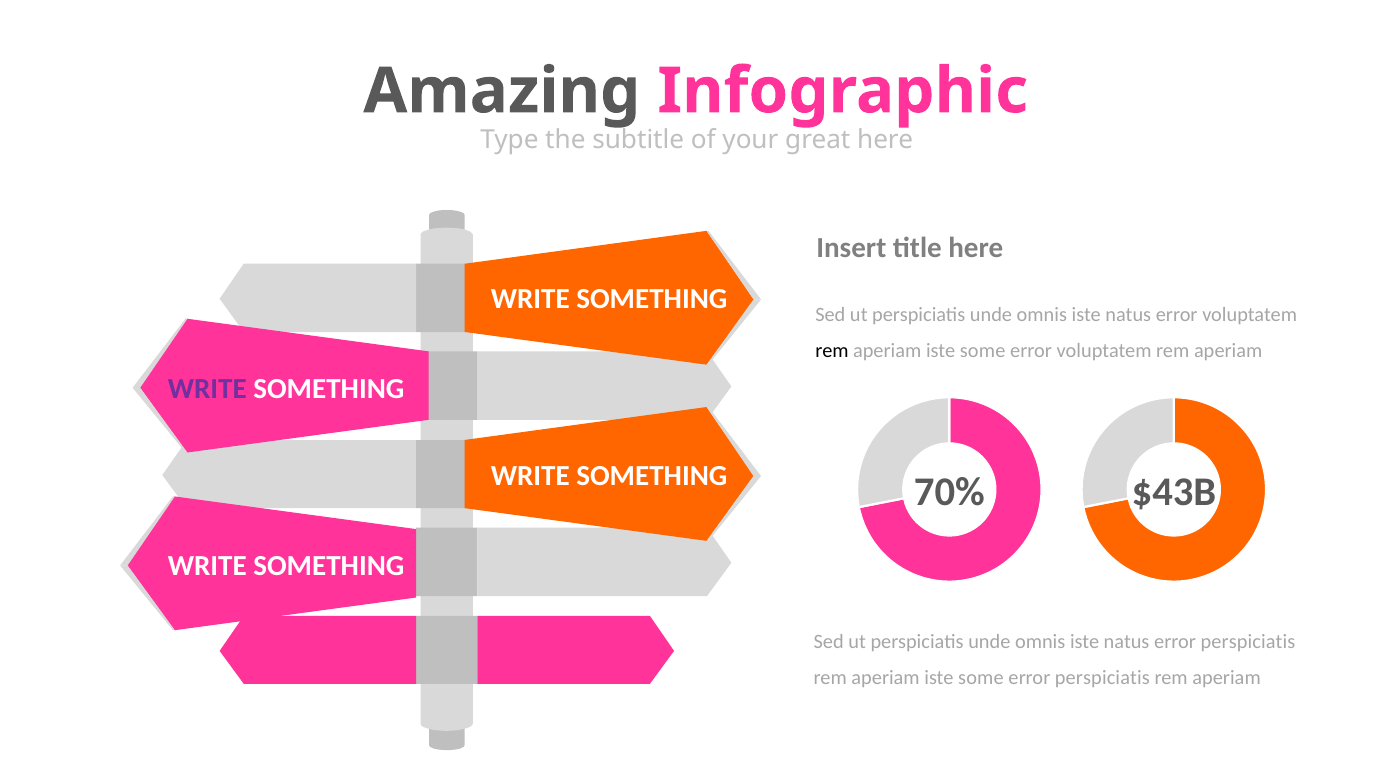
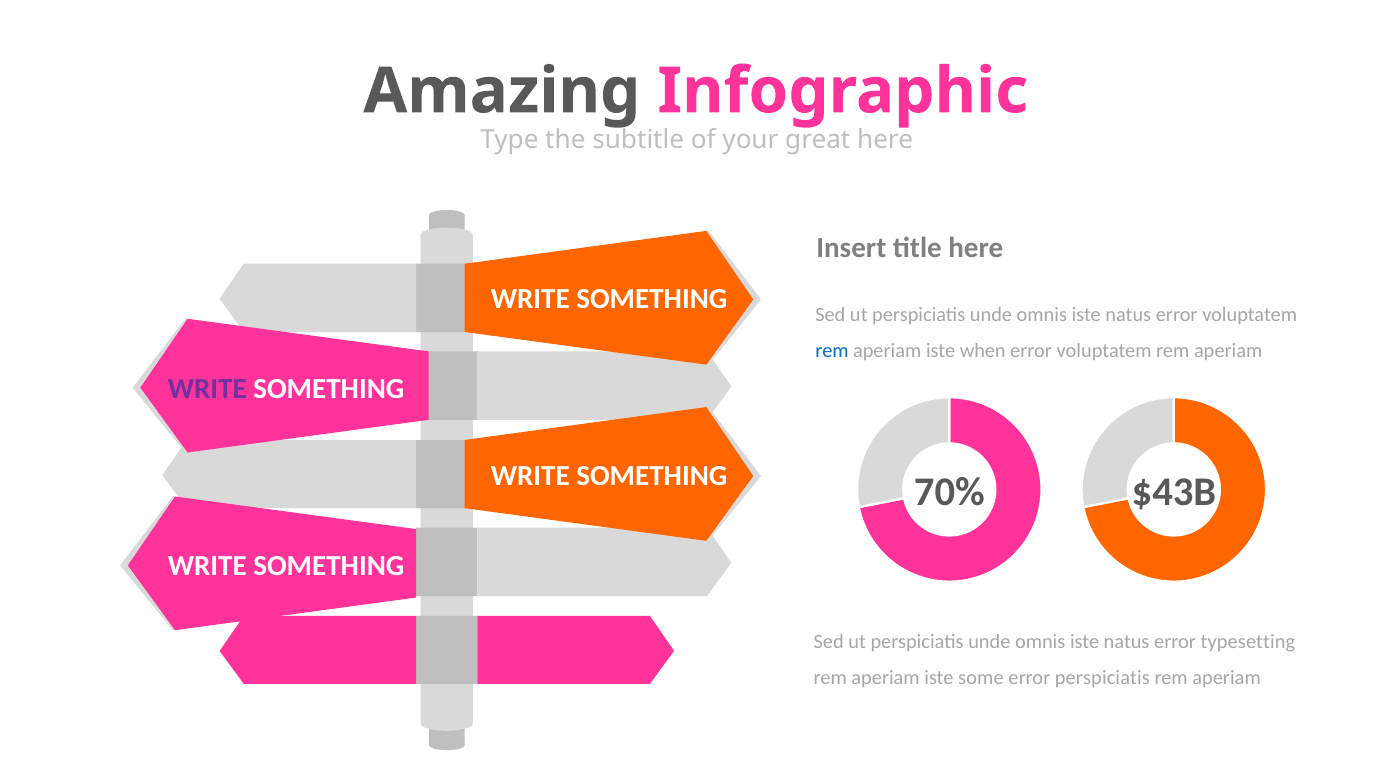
rem colour: black -> blue (832, 351)
some: some -> when (983, 351)
natus error perspiciatis: perspiciatis -> typesetting (1248, 642)
